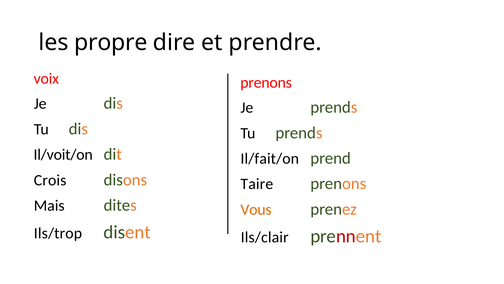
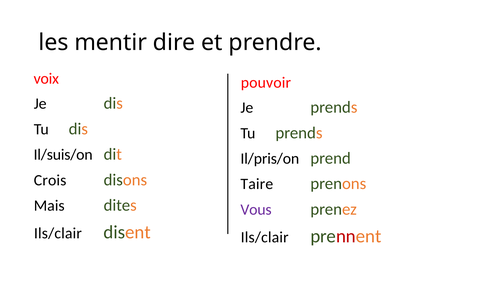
propre: propre -> mentir (111, 42)
prenons: prenons -> pouvoir (266, 82)
Il/voit/on: Il/voit/on -> Il/suis/on (63, 154)
Il/fait/on: Il/fait/on -> Il/pris/on (270, 158)
Vous colour: orange -> purple (256, 209)
Ils/trop: Ils/trop -> Ils/clair (58, 233)
